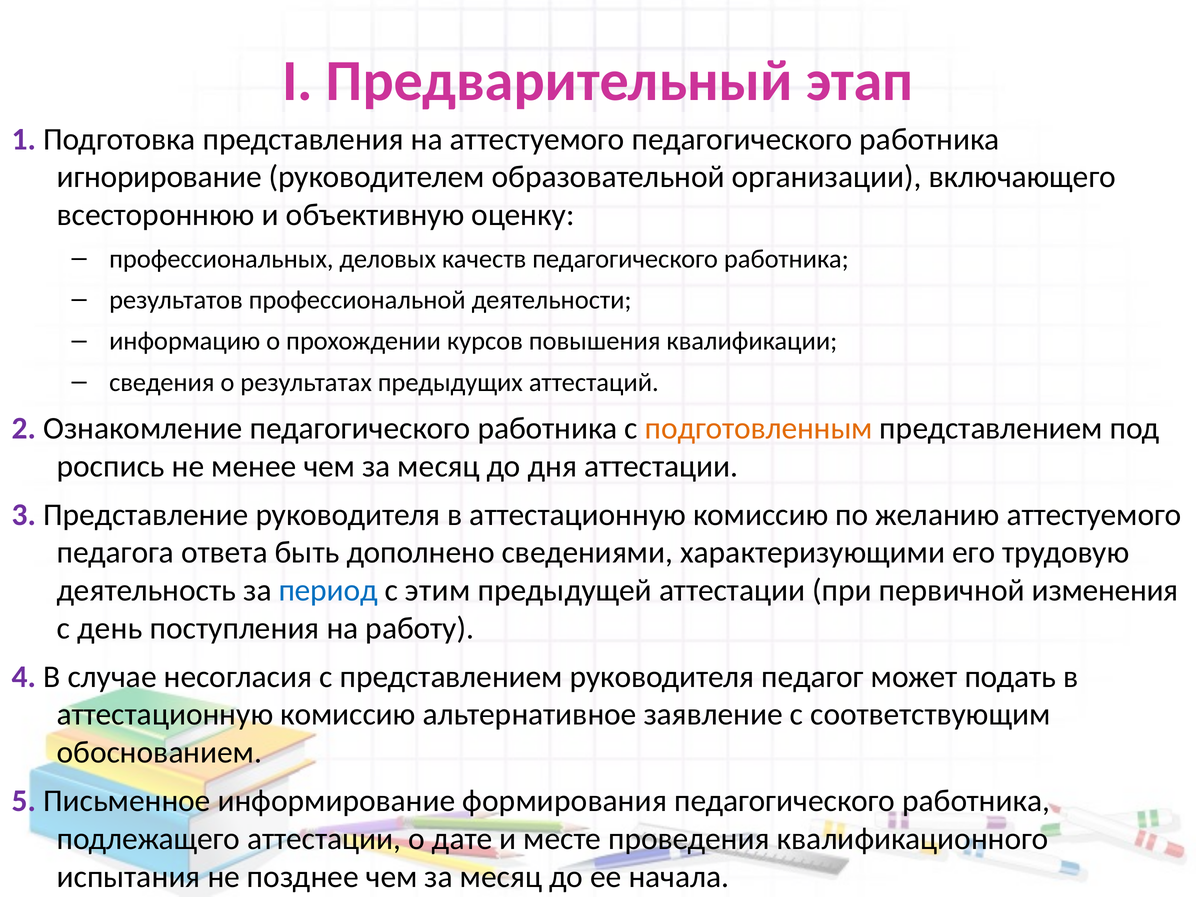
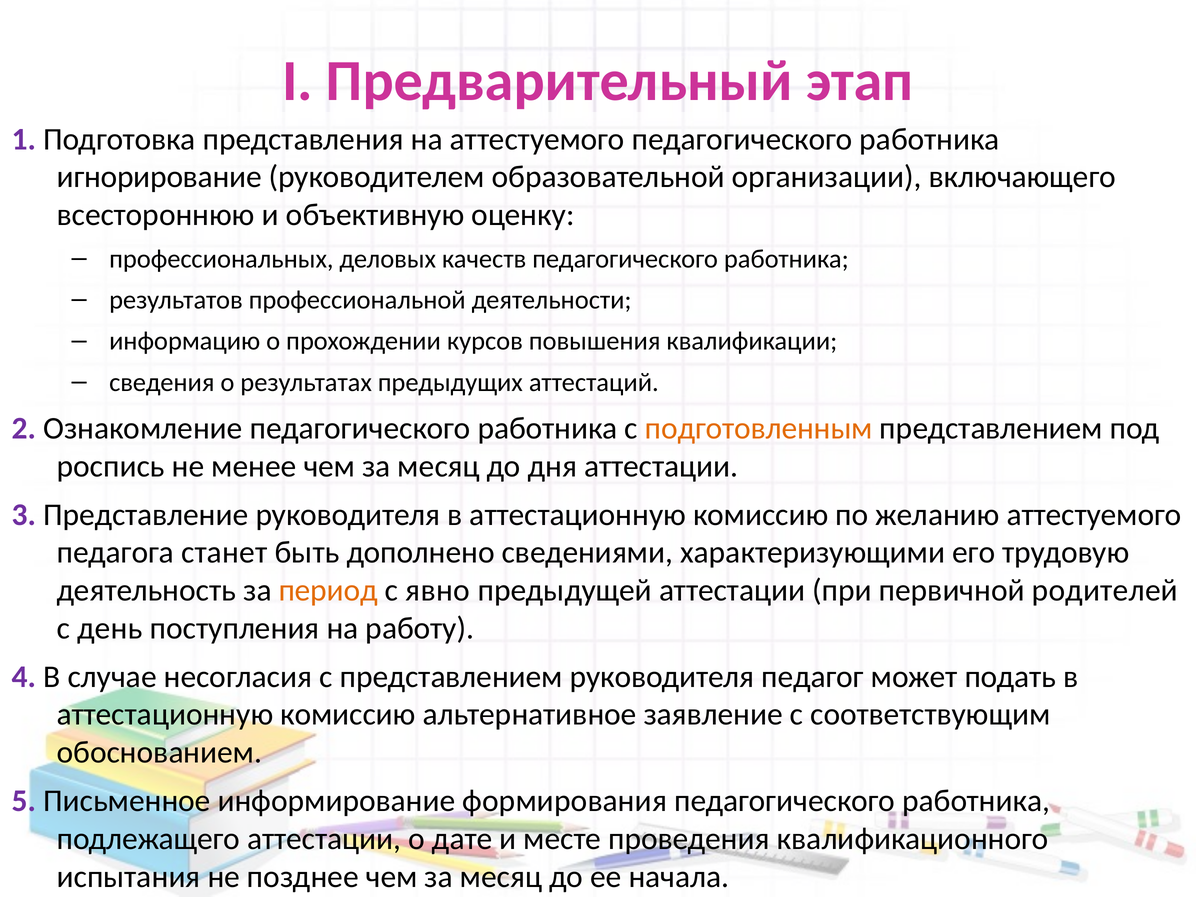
ответа: ответа -> станет (224, 552)
период colour: blue -> orange (328, 590)
этим: этим -> явно (438, 590)
изменения: изменения -> родителей (1105, 590)
